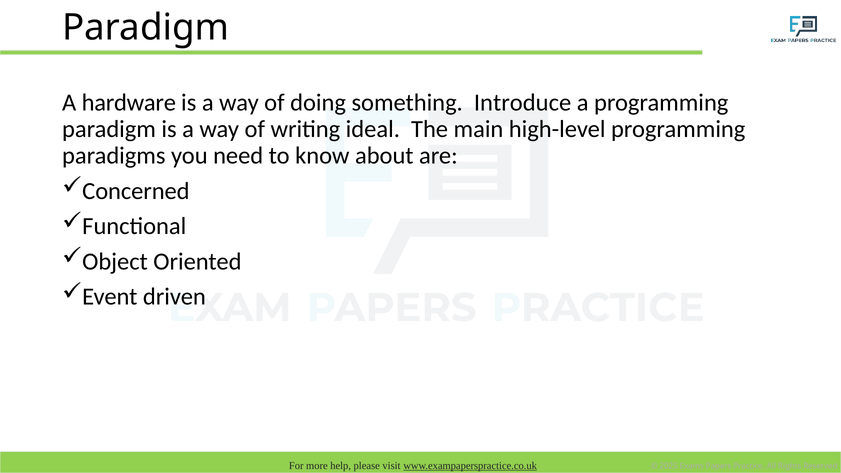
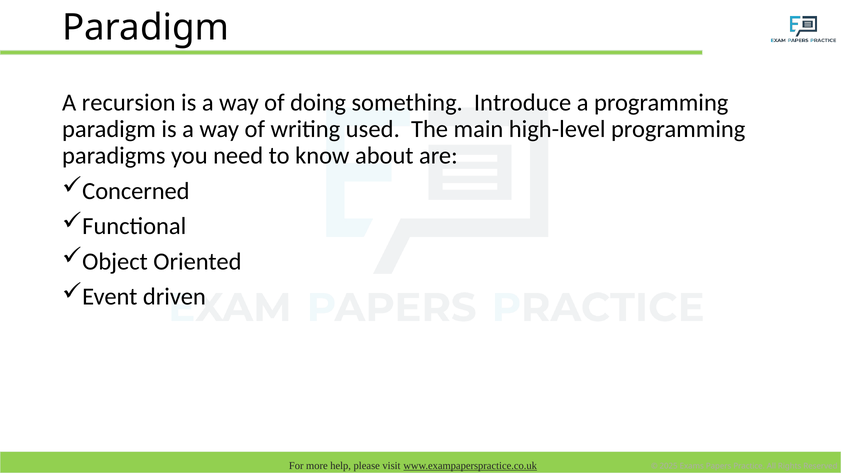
hardware: hardware -> recursion (129, 103)
ideal: ideal -> used (373, 129)
